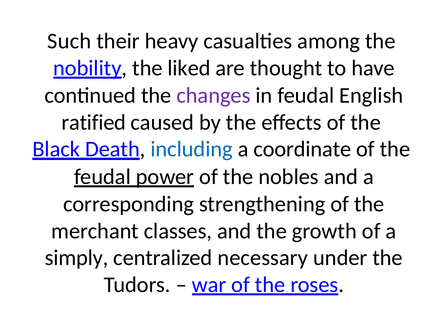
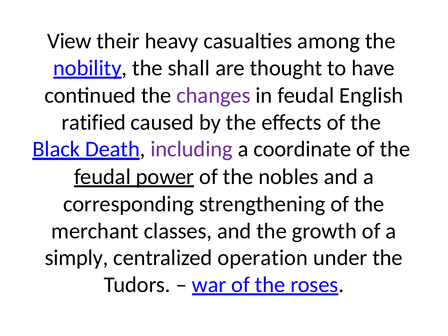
Such: Such -> View (69, 41)
liked: liked -> shall (189, 68)
including colour: blue -> purple (192, 149)
necessary: necessary -> operation (263, 258)
